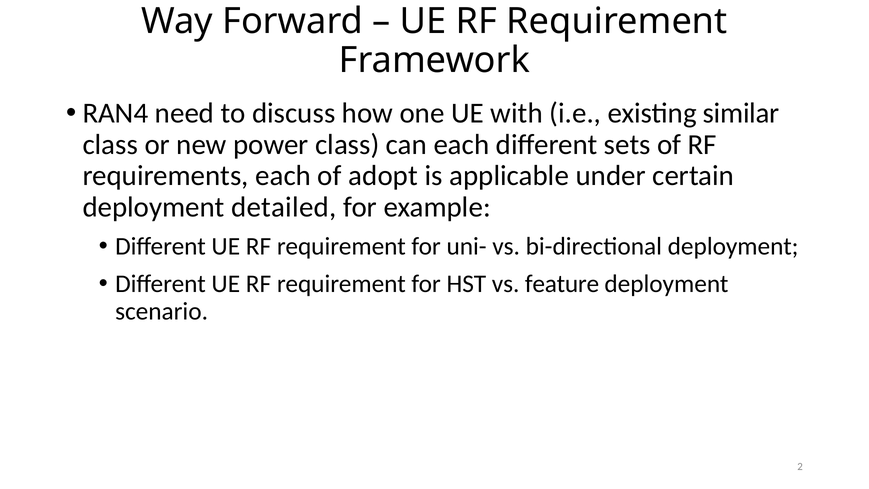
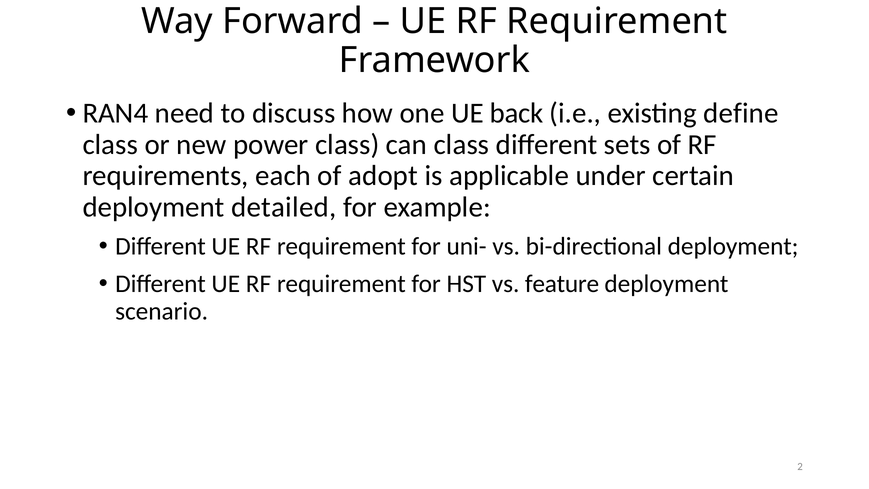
with: with -> back (517, 113)
similar: similar -> define (741, 113)
can each: each -> class (461, 145)
